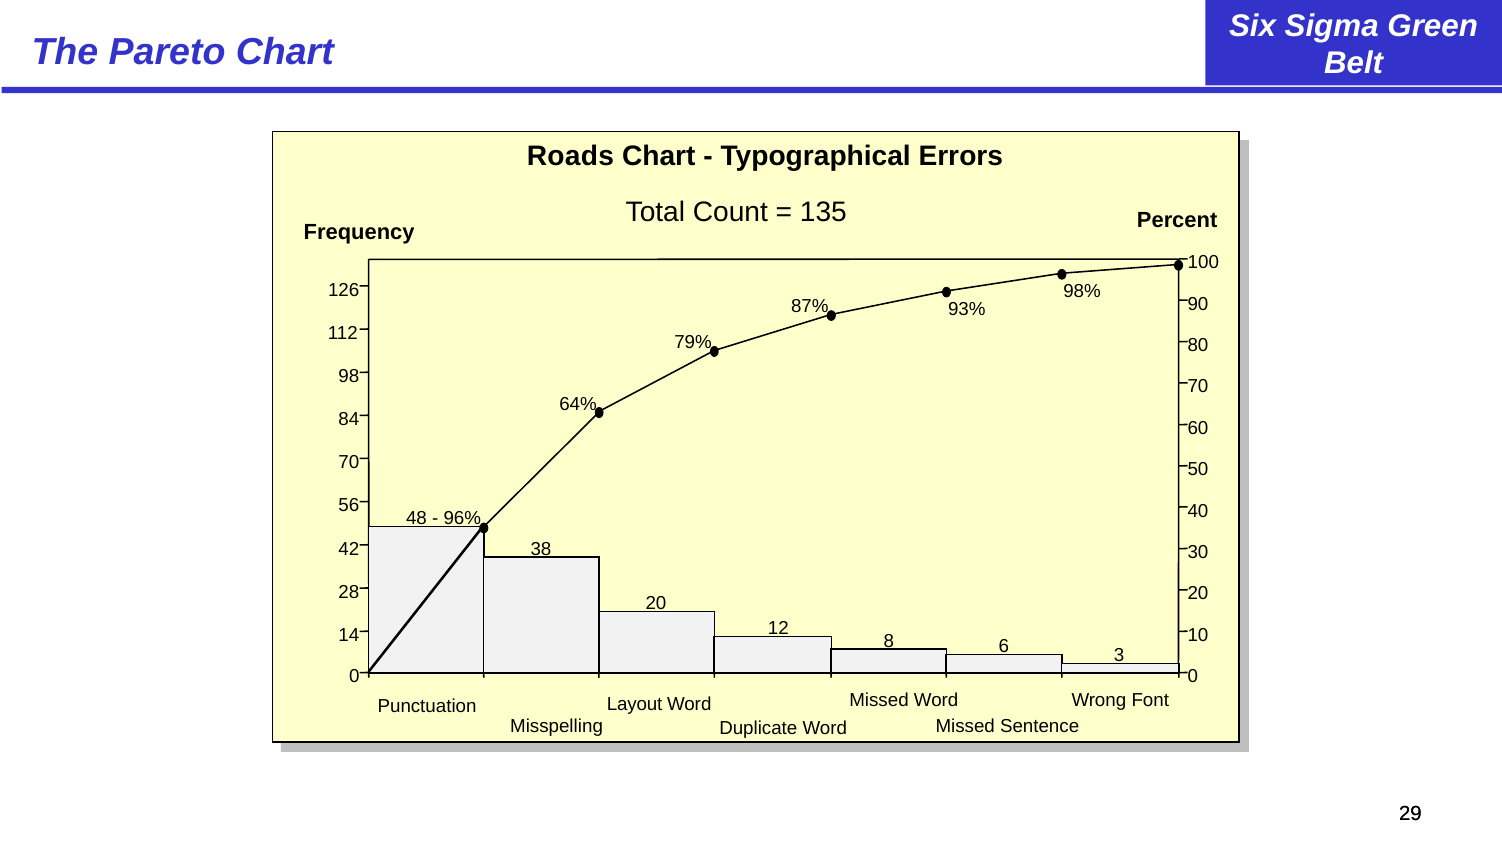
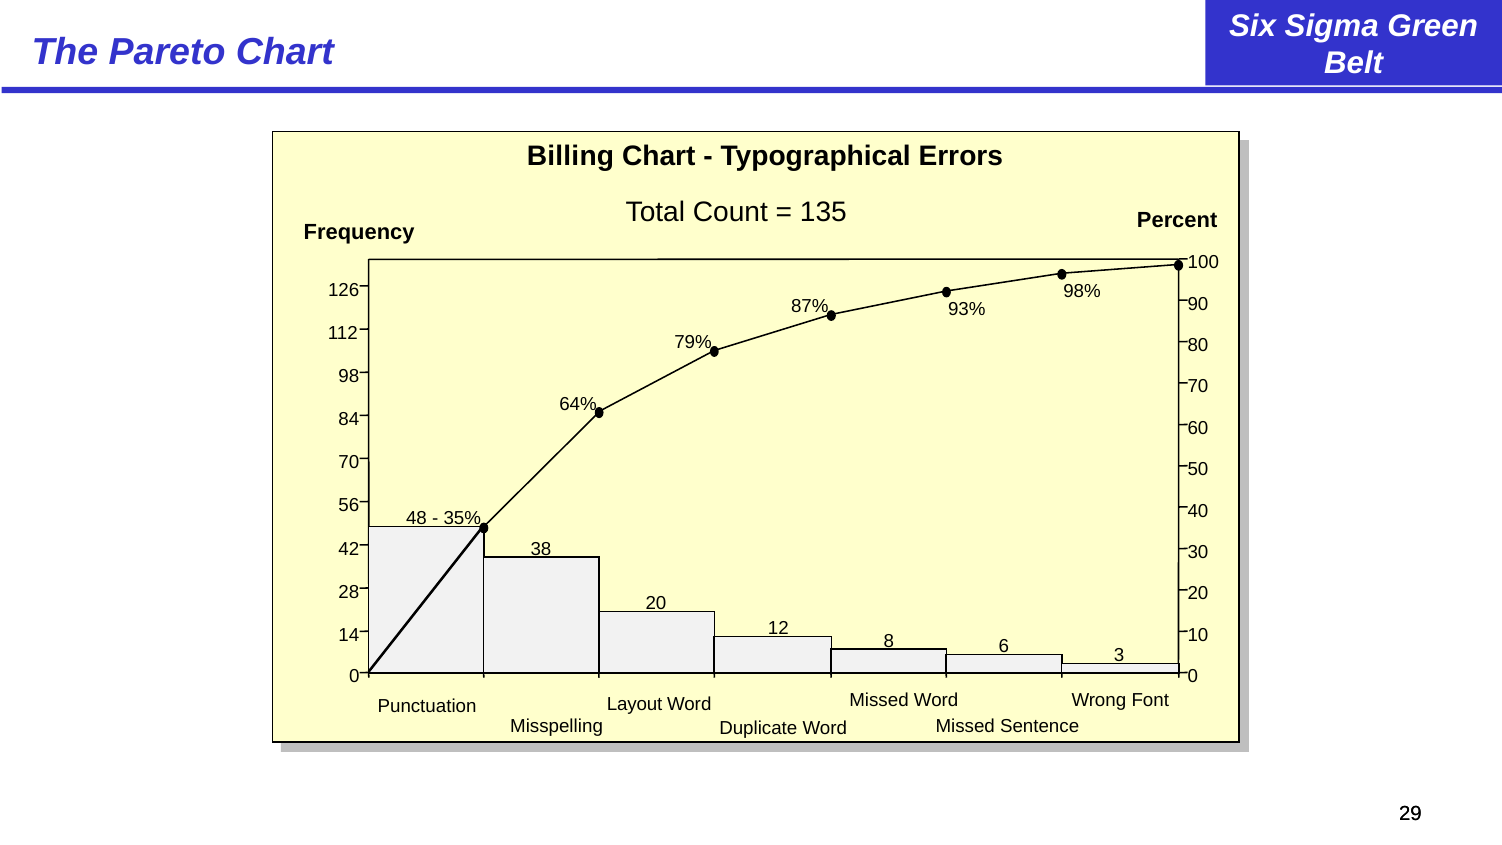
Roads: Roads -> Billing (570, 156)
96%: 96% -> 35% (462, 519)
